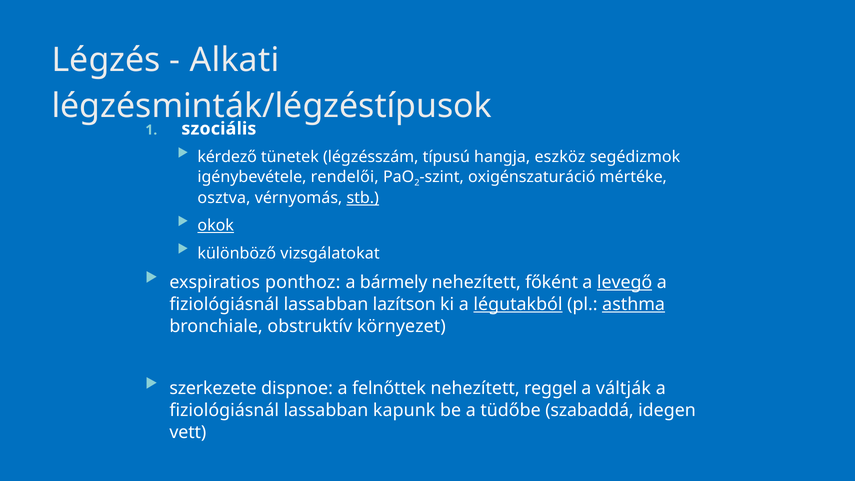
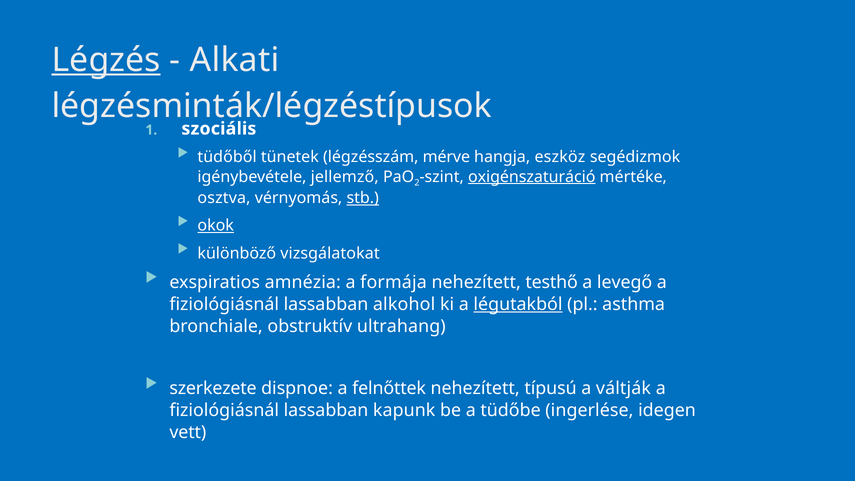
Légzés underline: none -> present (106, 60)
kérdező: kérdező -> tüdőből (227, 157)
típusú: típusú -> mérve (446, 157)
rendelői: rendelői -> jellemző (345, 177)
oxigénszaturáció underline: none -> present (532, 177)
ponthoz: ponthoz -> amnézia (303, 282)
bármely: bármely -> formája (394, 282)
főként: főként -> testhő (552, 282)
levegő underline: present -> none (625, 282)
lazítson: lazítson -> alkohol (404, 304)
asthma underline: present -> none (634, 304)
környezet: környezet -> ultrahang (401, 326)
reggel: reggel -> típusú (551, 389)
szabaddá: szabaddá -> ingerlése (589, 410)
